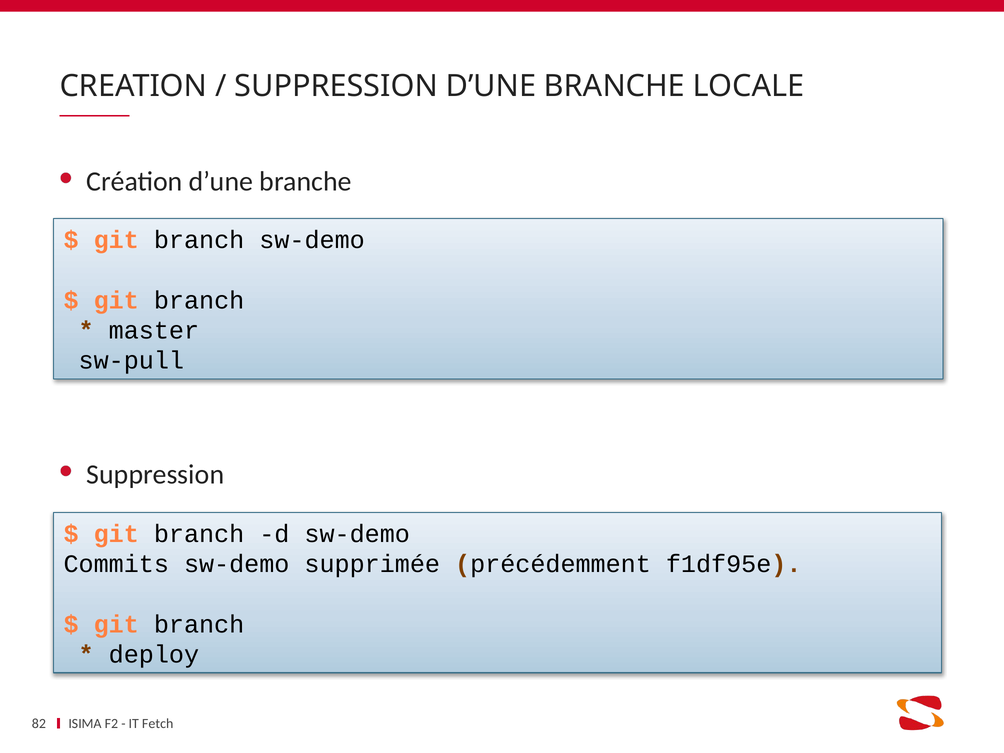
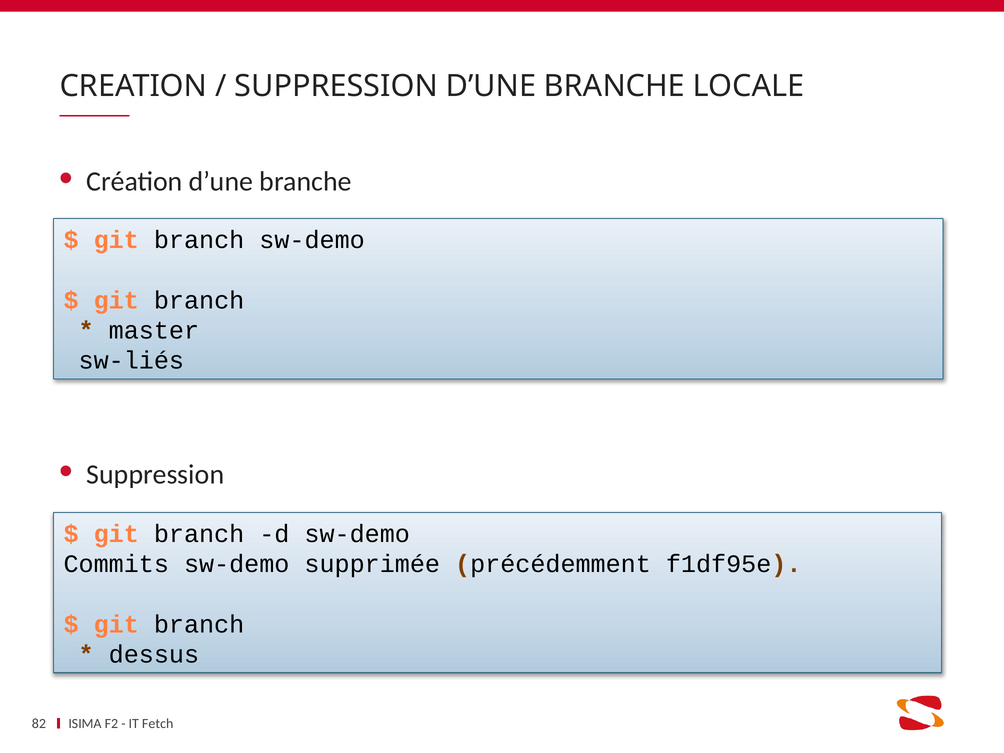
sw-pull: sw-pull -> sw-liés (131, 361)
deploy: deploy -> dessus (154, 655)
